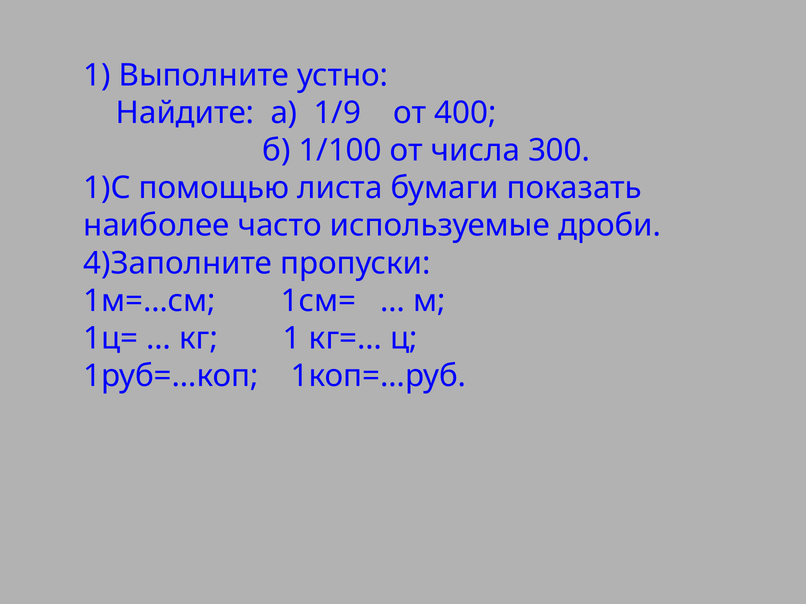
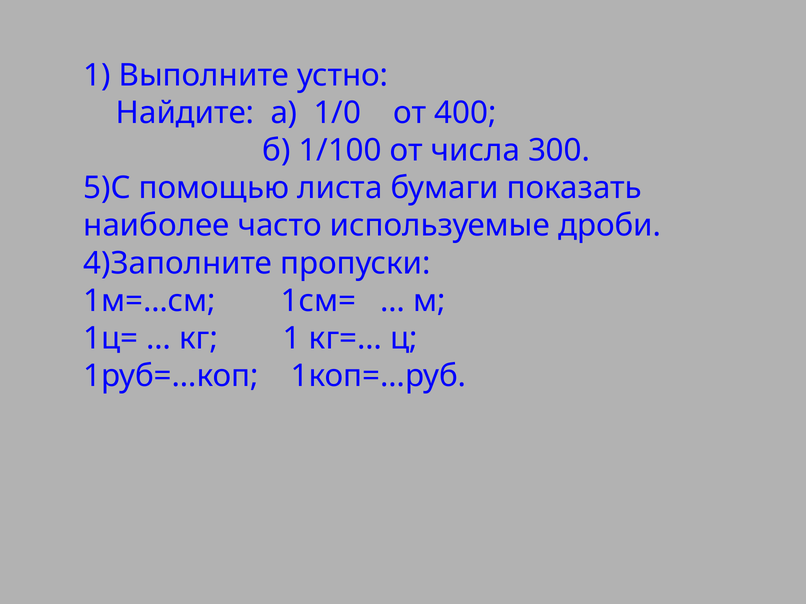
1/9: 1/9 -> 1/0 (337, 113)
1)С: 1)С -> 5)С (107, 188)
